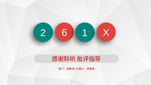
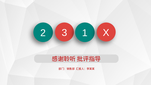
6: 6 -> 3 (64, 33)
